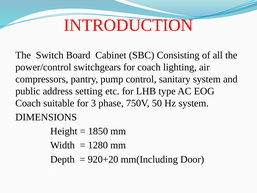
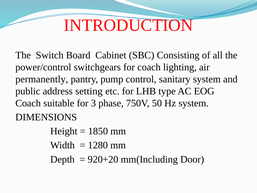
compressors: compressors -> permanently (42, 79)
